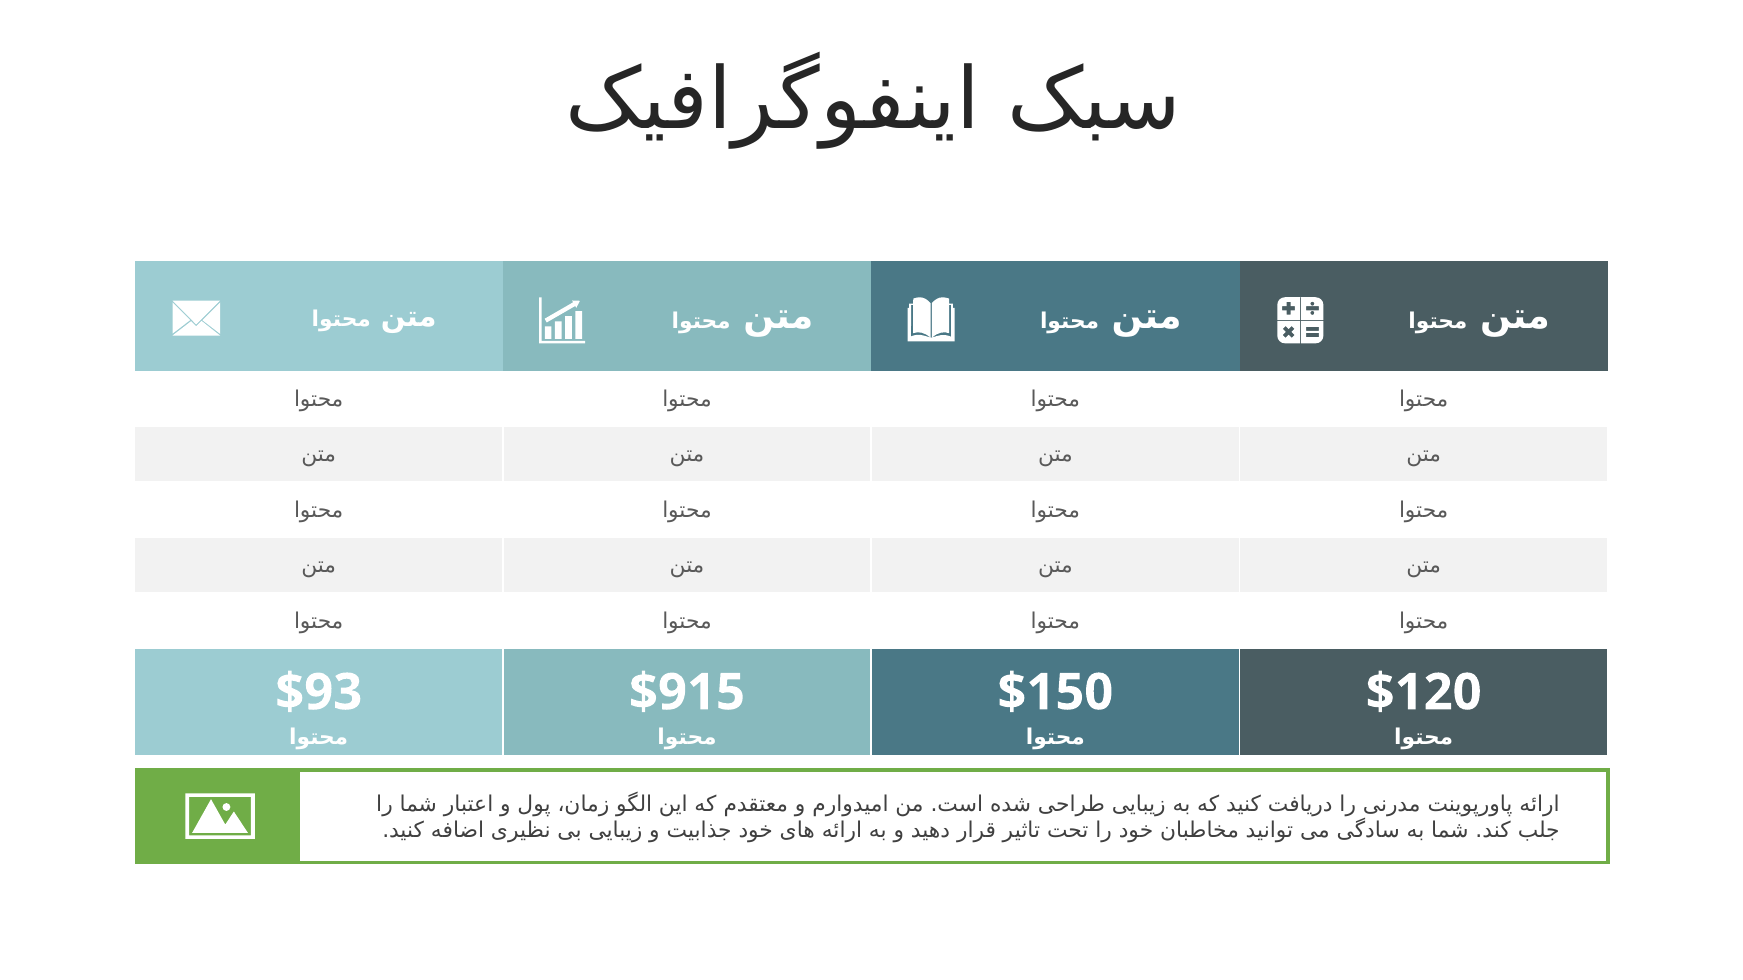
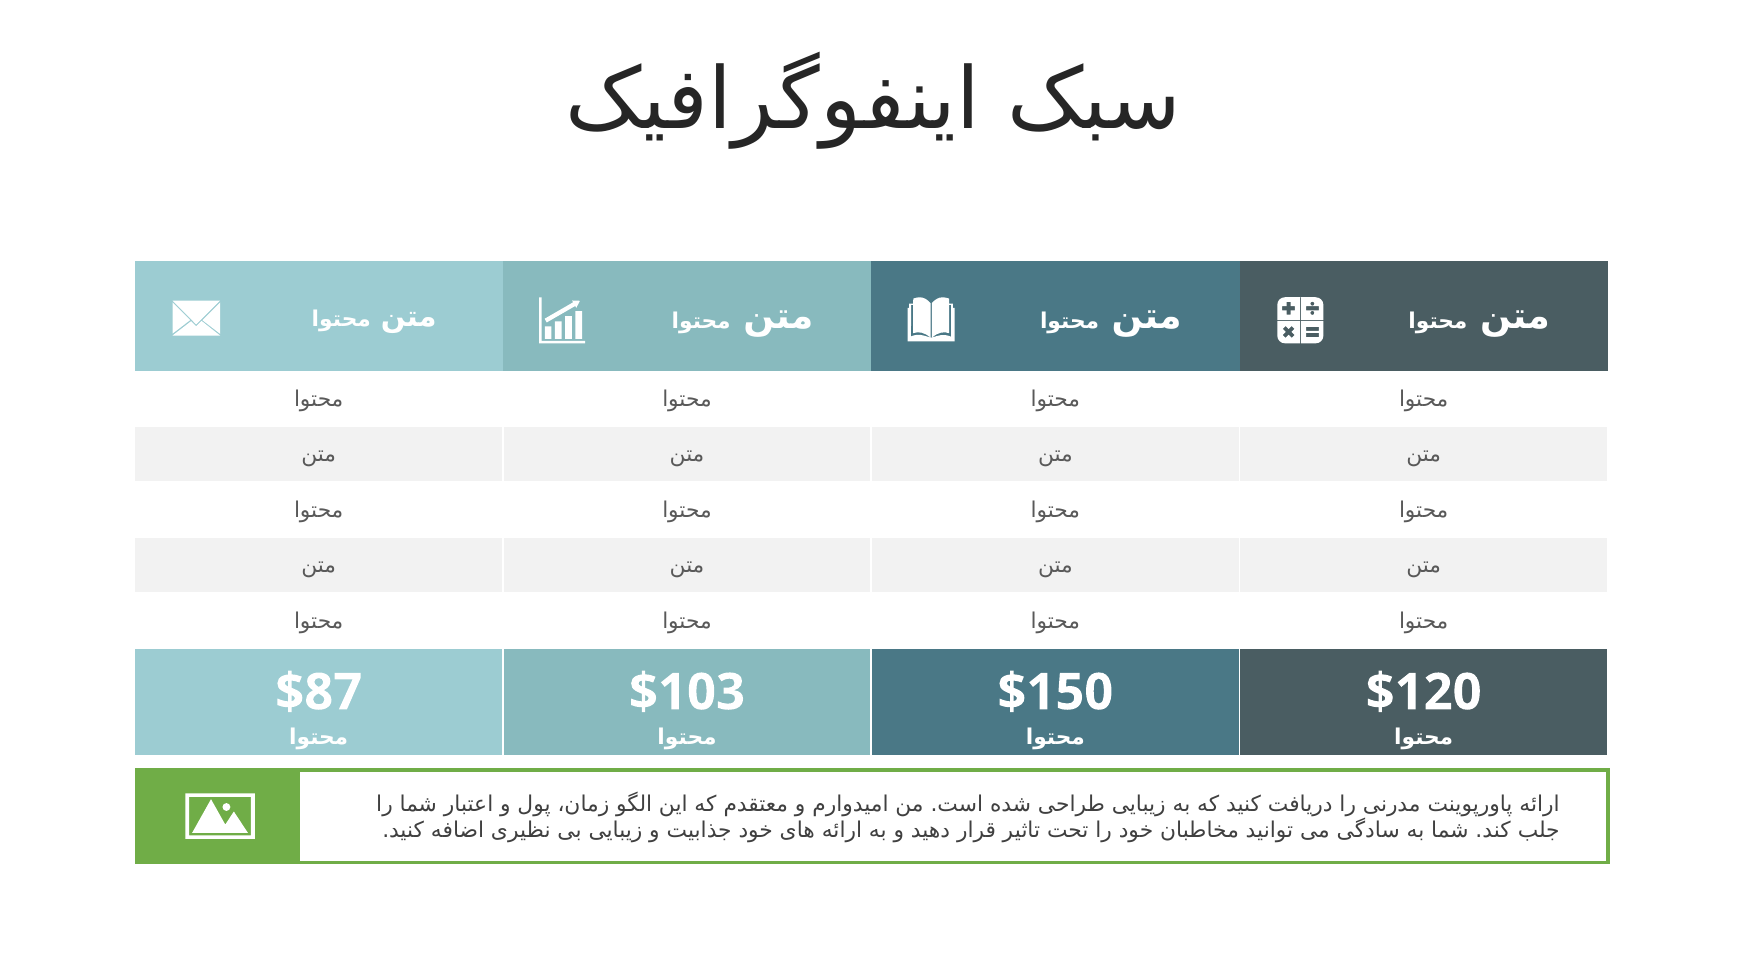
$93: $93 -> $87 (319, 693)
$915: $915 -> $103 (687, 693)
